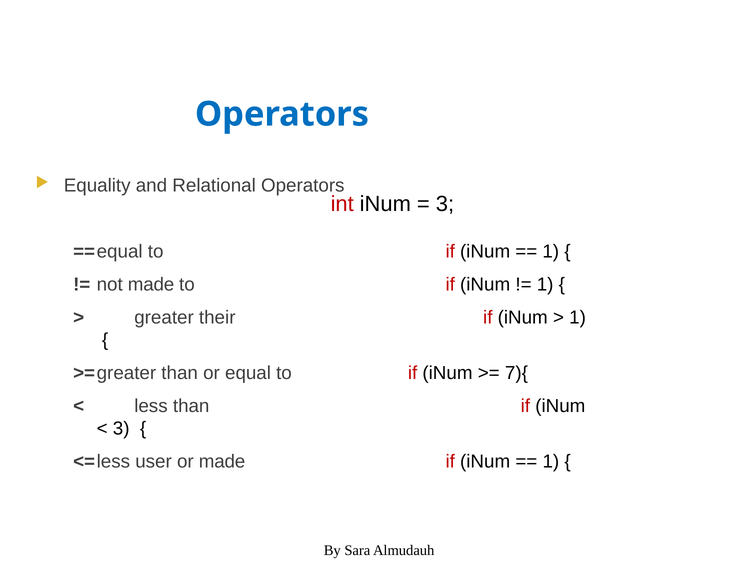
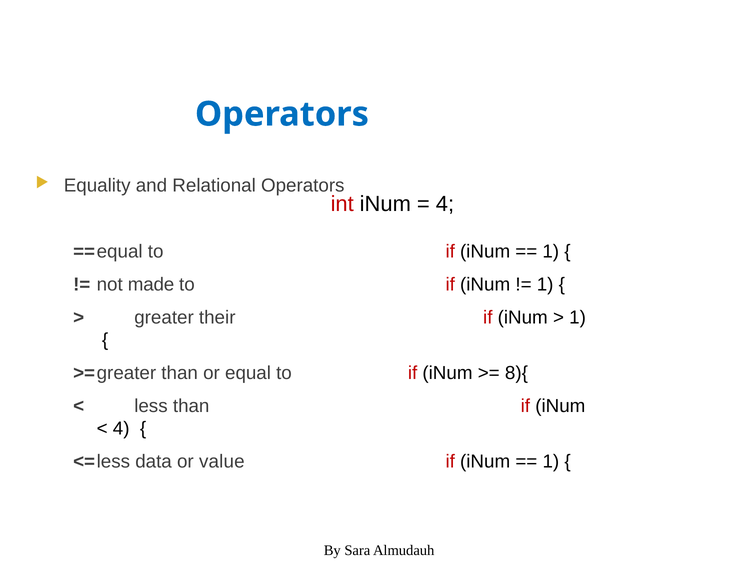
3: 3 -> 4 (445, 204)
7){: 7){ -> 8){ (516, 373)
3: 3 -> 4 (121, 429)
user: user -> data (154, 462)
or made: made -> value (222, 462)
